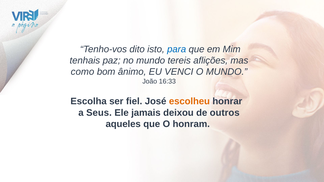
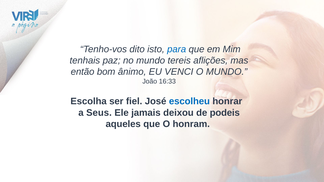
como: como -> então (83, 72)
escolheu colour: orange -> blue (189, 101)
outros: outros -> podeis (225, 113)
